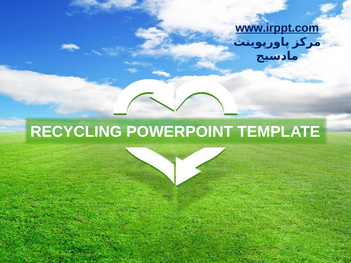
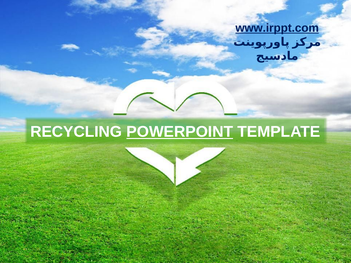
POWERPOINT underline: none -> present (180, 132)
